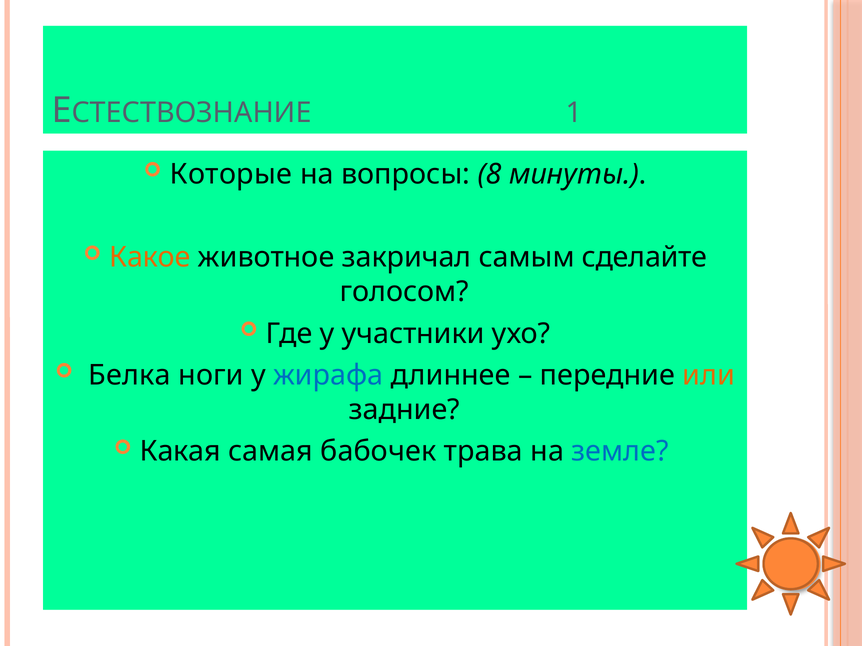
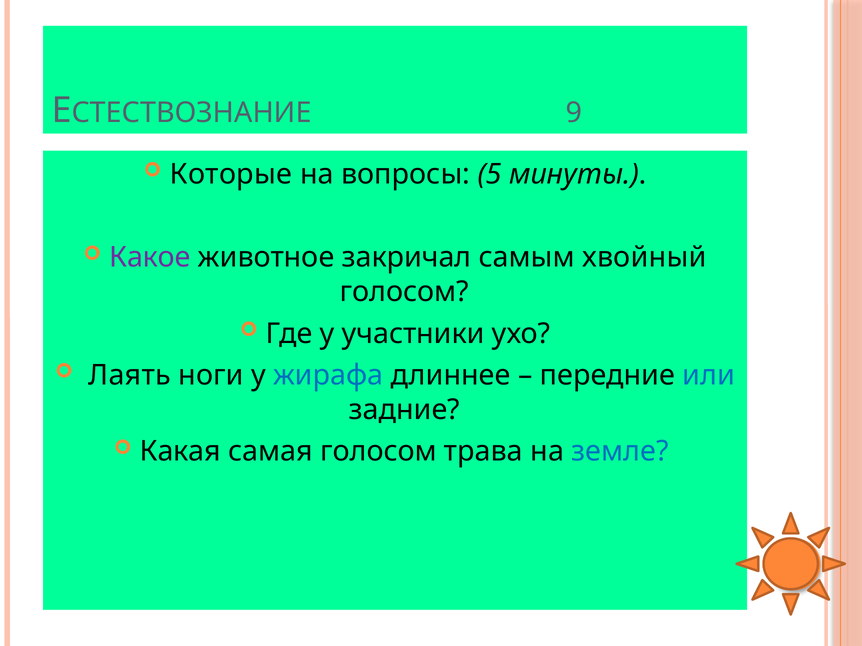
1: 1 -> 9 (574, 113)
8: 8 -> 5 (490, 174)
Какое colour: orange -> purple (150, 258)
сделайте: сделайте -> хвойный (644, 258)
Белка: Белка -> Лаять (130, 376)
или colour: orange -> blue (709, 376)
самая бабочек: бабочек -> голосом (379, 452)
